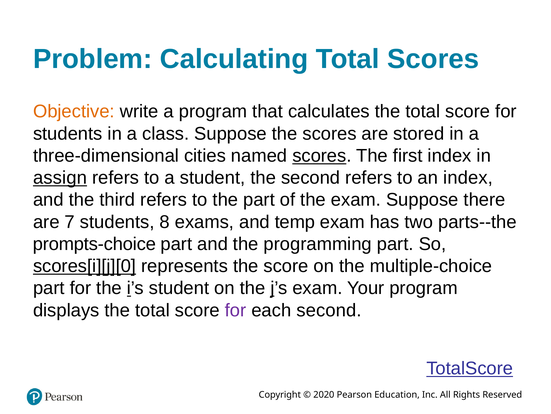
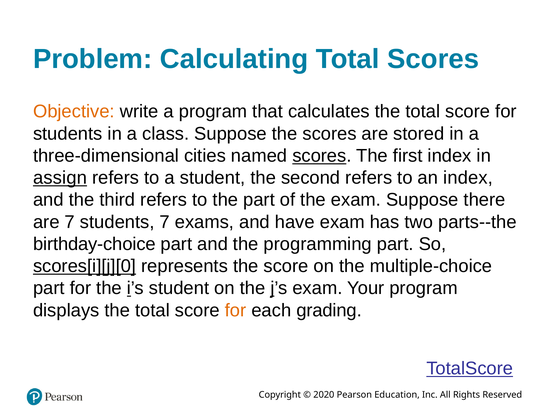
students 8: 8 -> 7 (165, 222)
temp: temp -> have (295, 222)
prompts-choice: prompts-choice -> birthday-choice (94, 244)
for colour: purple -> orange (236, 310)
each second: second -> grading (329, 310)
